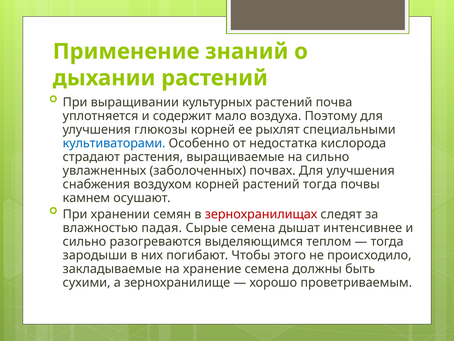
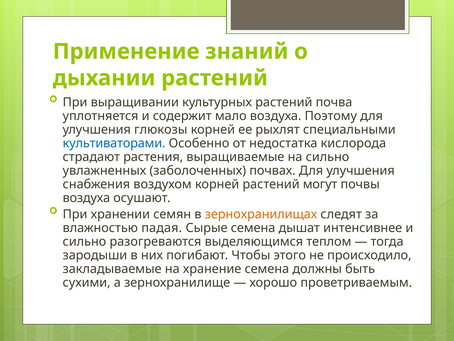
растений тогда: тогда -> могут (320, 184)
камнем: камнем -> воздуха (86, 198)
зернохранилищах colour: red -> orange (261, 214)
